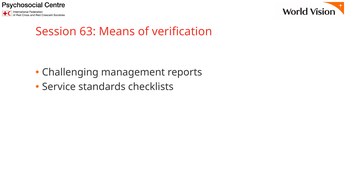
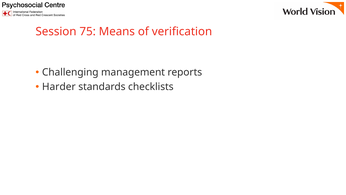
63: 63 -> 75 (88, 32)
Service: Service -> Harder (59, 87)
